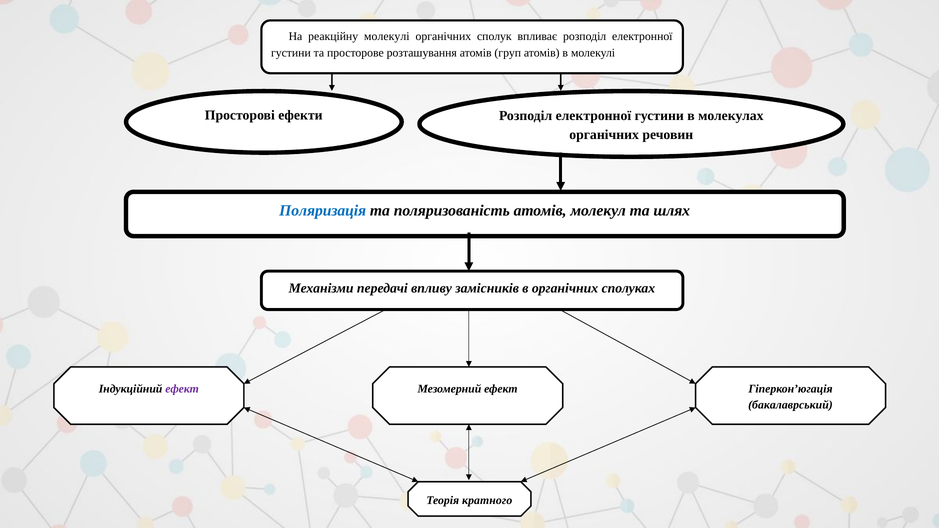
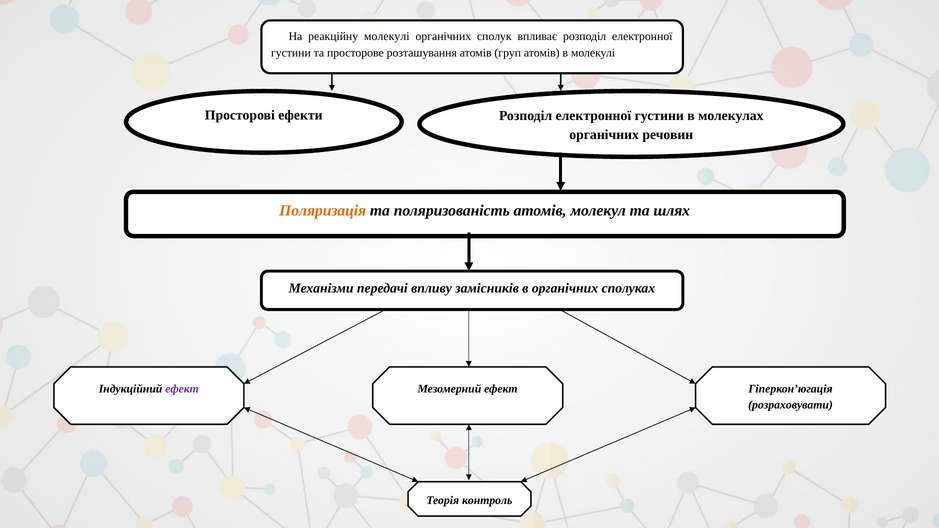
Поляризація colour: blue -> orange (323, 211)
бакалаврський: бакалаврський -> розраховувати (790, 405)
кратного: кратного -> контроль (487, 500)
